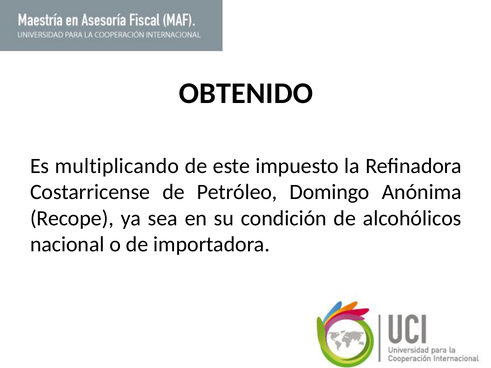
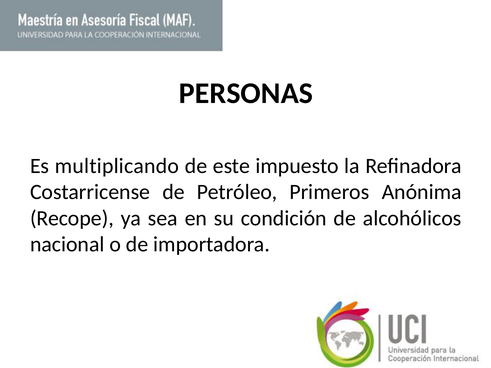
OBTENIDO: OBTENIDO -> PERSONAS (246, 93)
Domingo: Domingo -> Primeros (329, 192)
